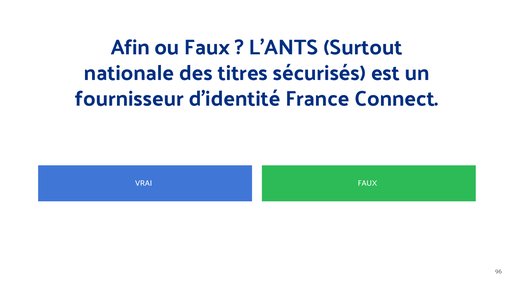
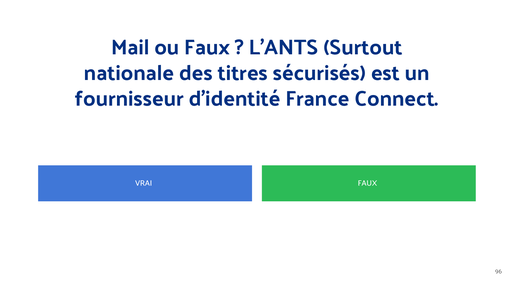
Afin: Afin -> Mail (130, 47)
